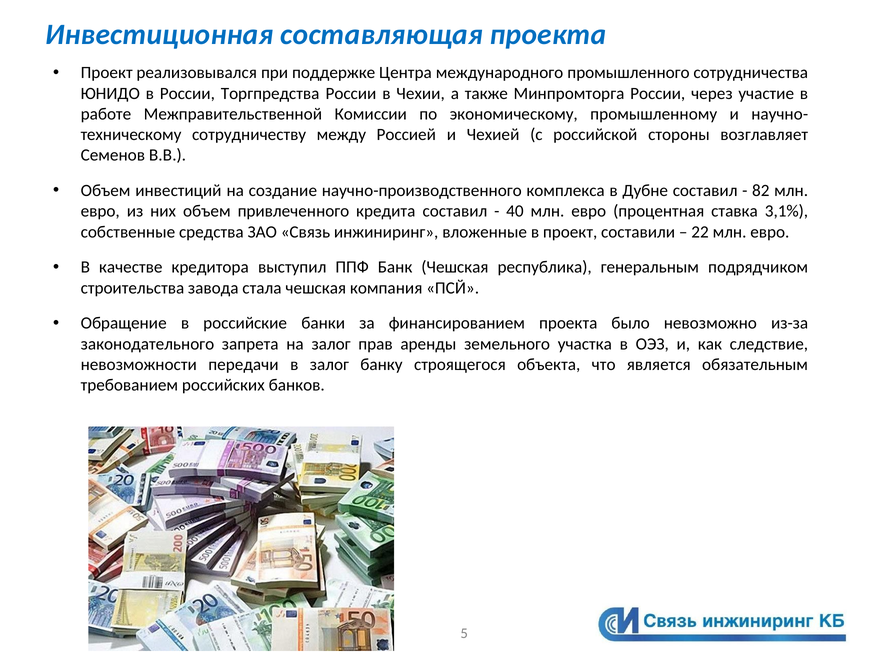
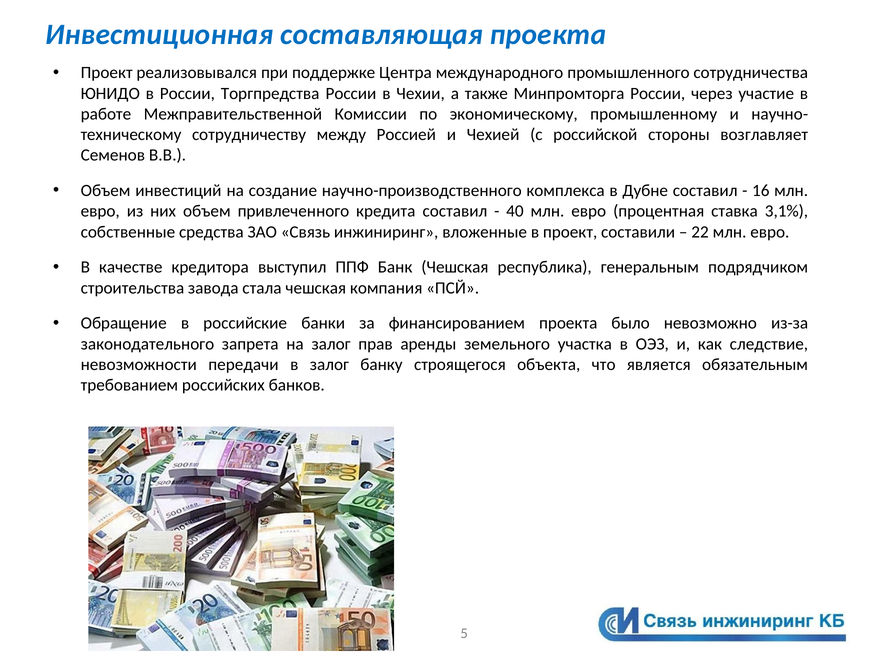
82: 82 -> 16 (761, 191)
